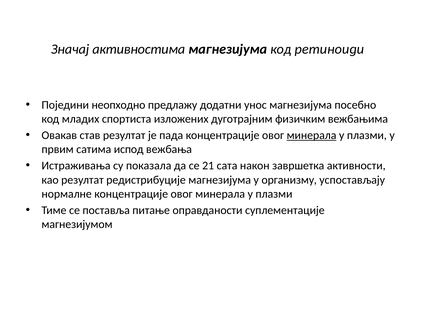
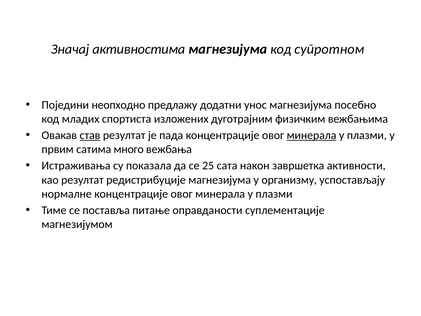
ретиноиди: ретиноиди -> супротном (329, 49)
став underline: none -> present (90, 135)
испод: испод -> много (129, 149)
21: 21 -> 25 (208, 166)
